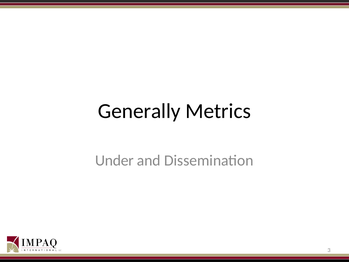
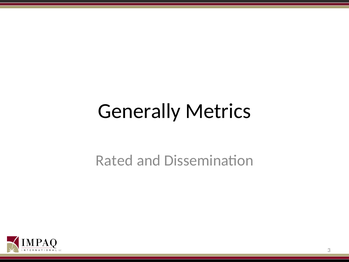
Under: Under -> Rated (114, 160)
